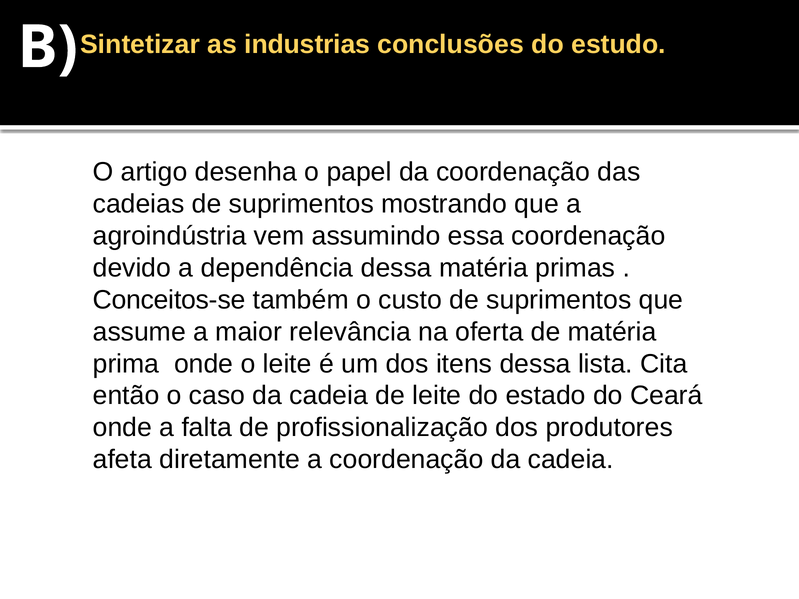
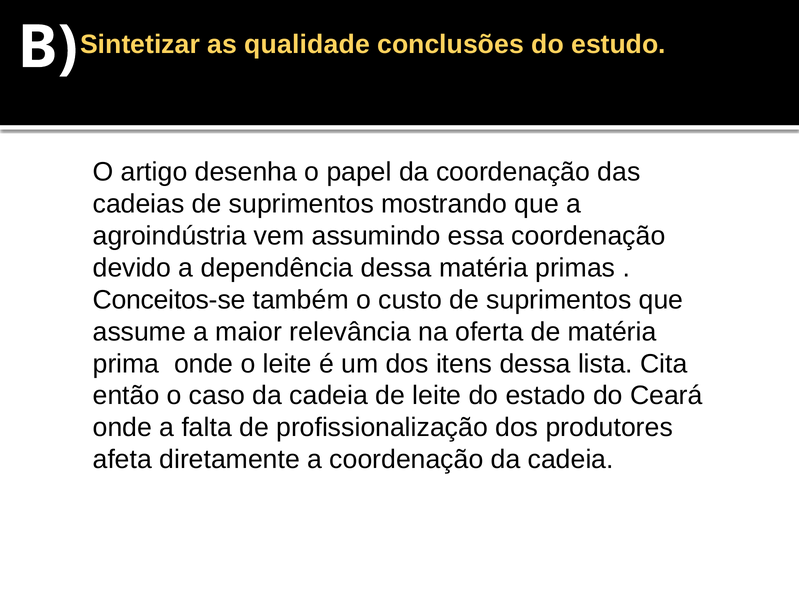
industrias: industrias -> qualidade (307, 45)
